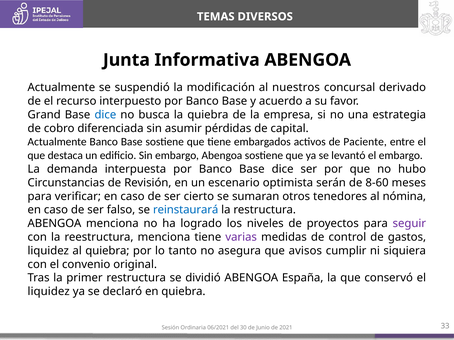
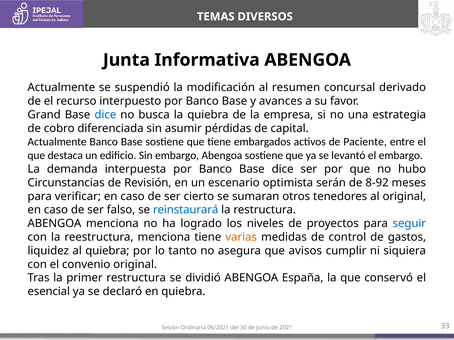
nuestros: nuestros -> resumen (296, 88)
acuerdo: acuerdo -> avances (281, 101)
8-60: 8-60 -> 8-92 (377, 183)
al nómina: nómina -> original (404, 197)
seguir colour: purple -> blue (409, 224)
varias colour: purple -> orange (241, 237)
liquidez: liquidez -> esencial (49, 292)
